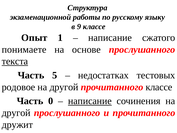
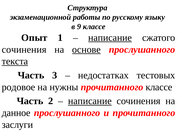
написание underline: none -> present (110, 38)
понимаете: понимаете -> сочинения (24, 49)
основе underline: none -> present (86, 49)
5: 5 -> 3 (55, 75)
другой: другой -> нужны (64, 87)
0: 0 -> 2 (51, 101)
другой: другой -> данное (16, 113)
дружит: дружит -> заслуги (17, 124)
